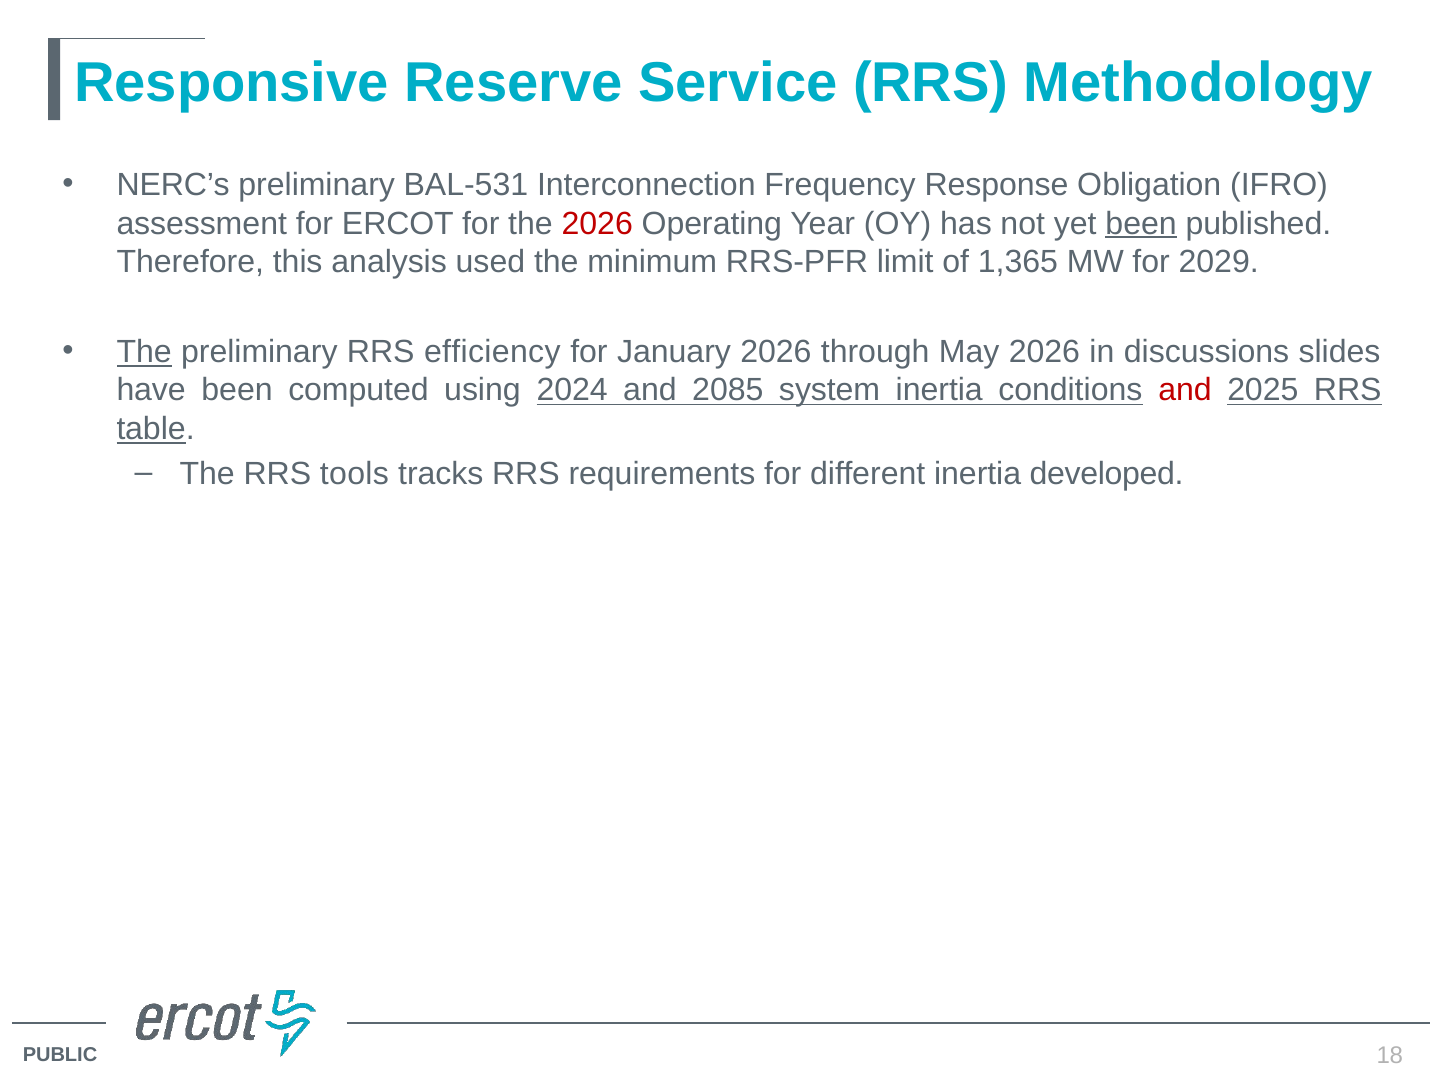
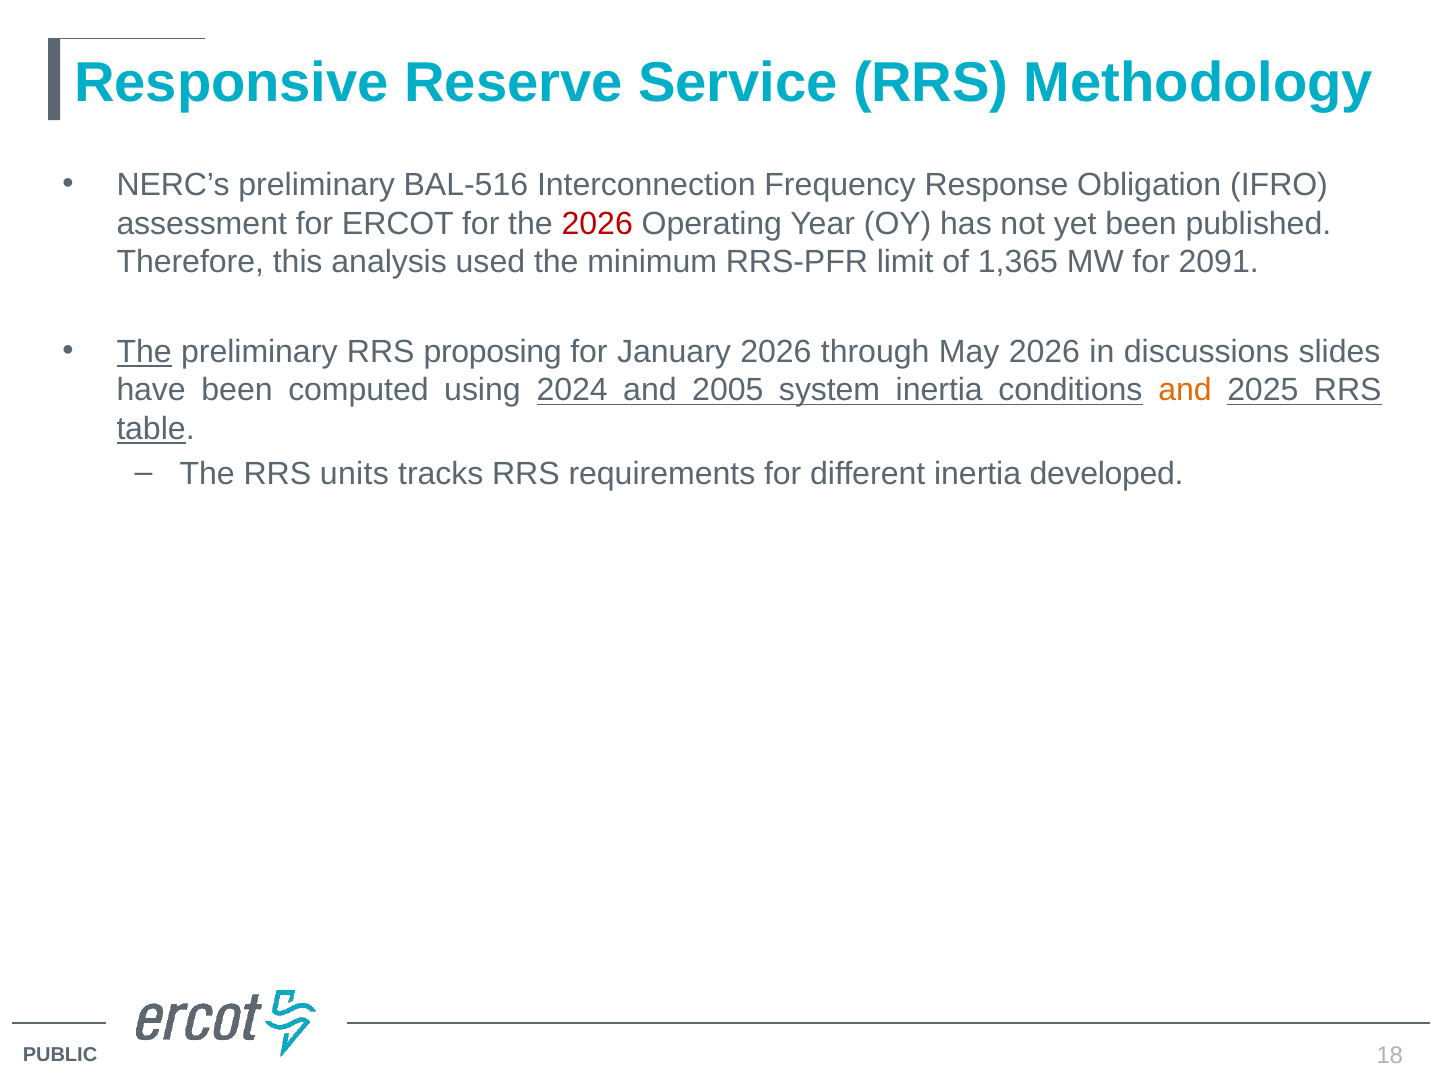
BAL-531: BAL-531 -> BAL-516 (466, 185)
been underline: present -> none (1141, 224)
2029: 2029 -> 2091 (1219, 262)
efficiency: efficiency -> proposing (493, 352)
2085: 2085 -> 2005 (728, 390)
and colour: red -> orange (1185, 390)
tools: tools -> units (354, 474)
